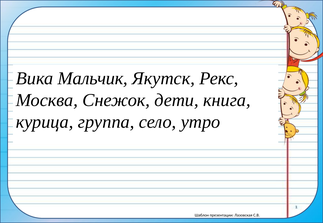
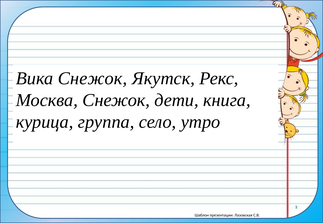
Вика Мальчик: Мальчик -> Снежок (93, 79)
